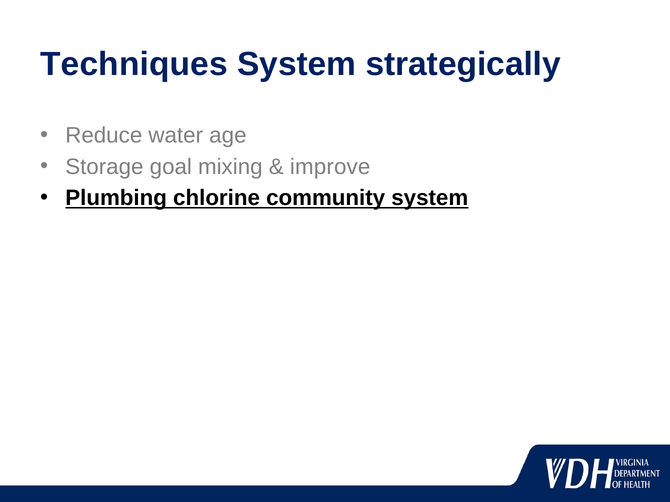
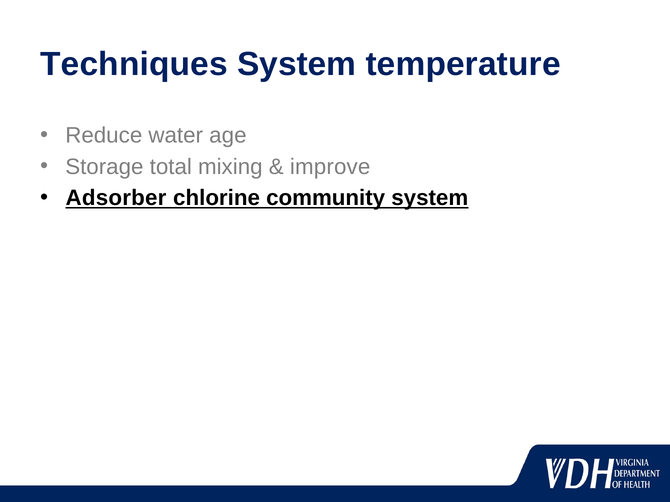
strategically: strategically -> temperature (463, 64)
goal: goal -> total (171, 167)
Plumbing: Plumbing -> Adsorber (116, 198)
